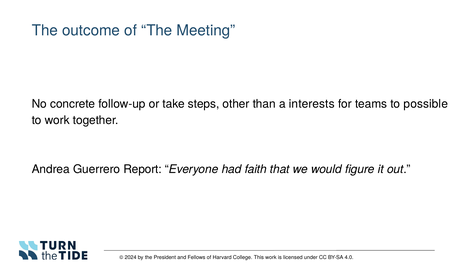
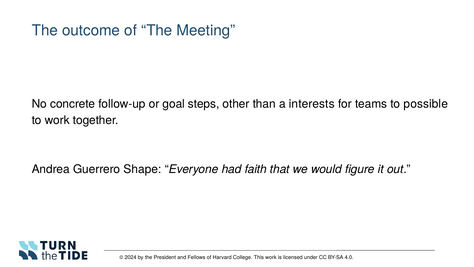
take: take -> goal (174, 104)
Report: Report -> Shape (143, 169)
